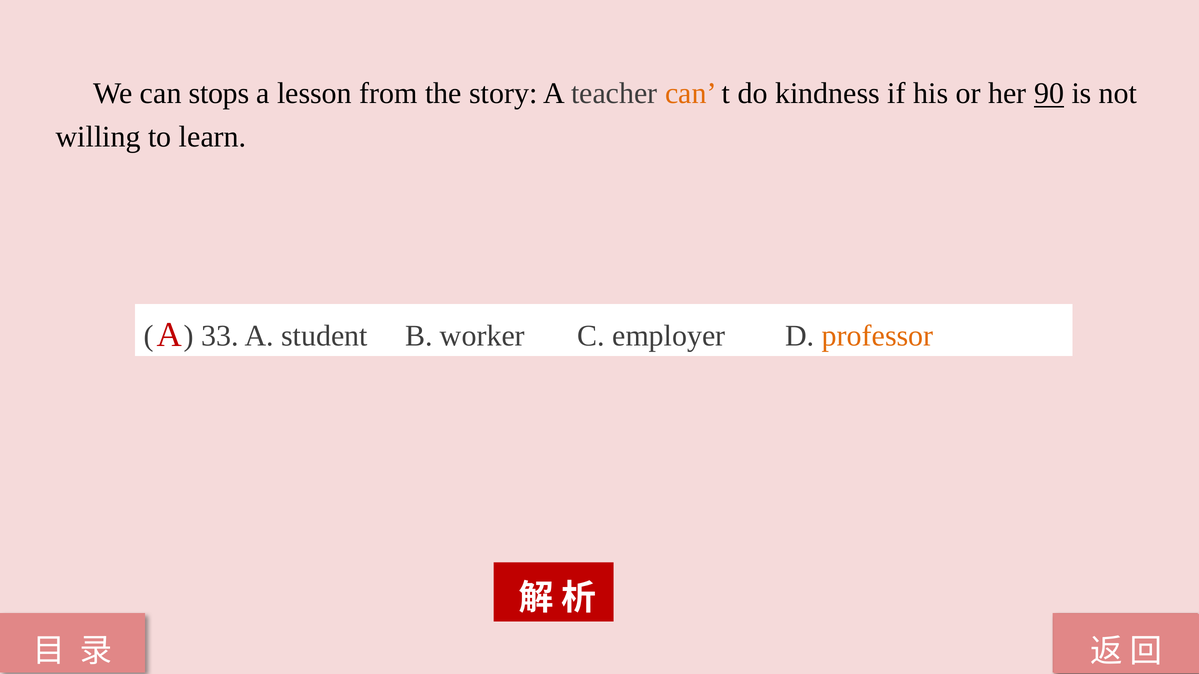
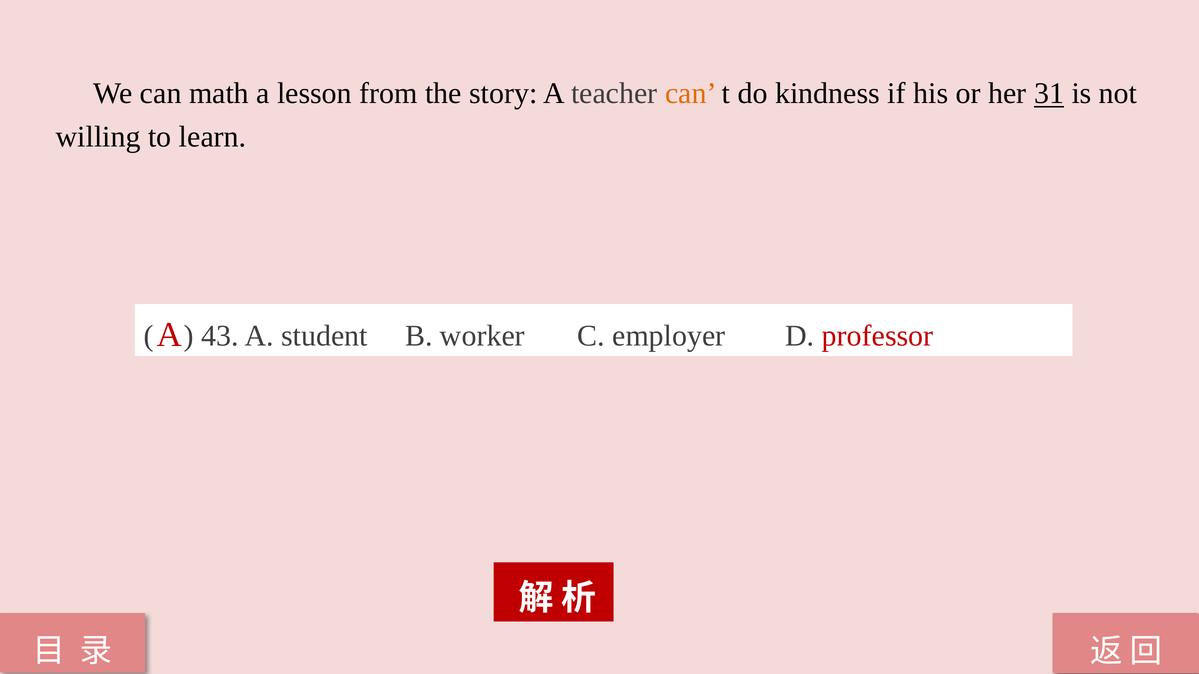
stops: stops -> math (219, 94)
90: 90 -> 31 (1049, 94)
33: 33 -> 43 (220, 336)
professor colour: orange -> red (878, 336)
